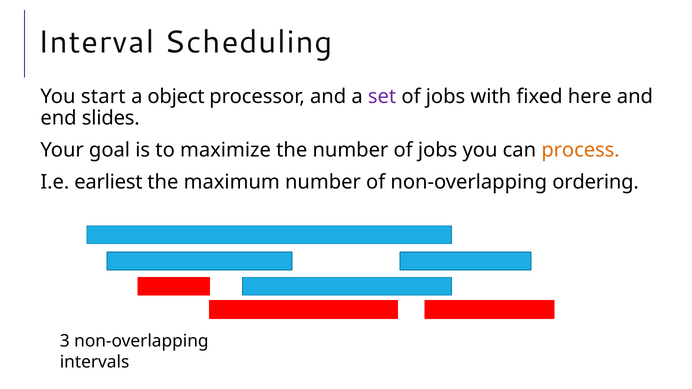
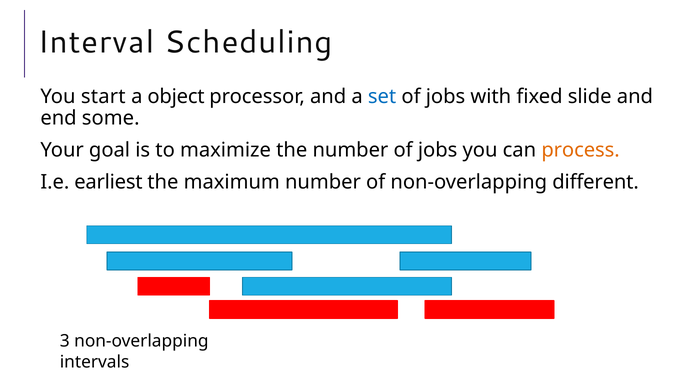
set colour: purple -> blue (382, 96)
here: here -> slide (590, 96)
slides: slides -> some (111, 118)
ordering: ordering -> different (596, 182)
